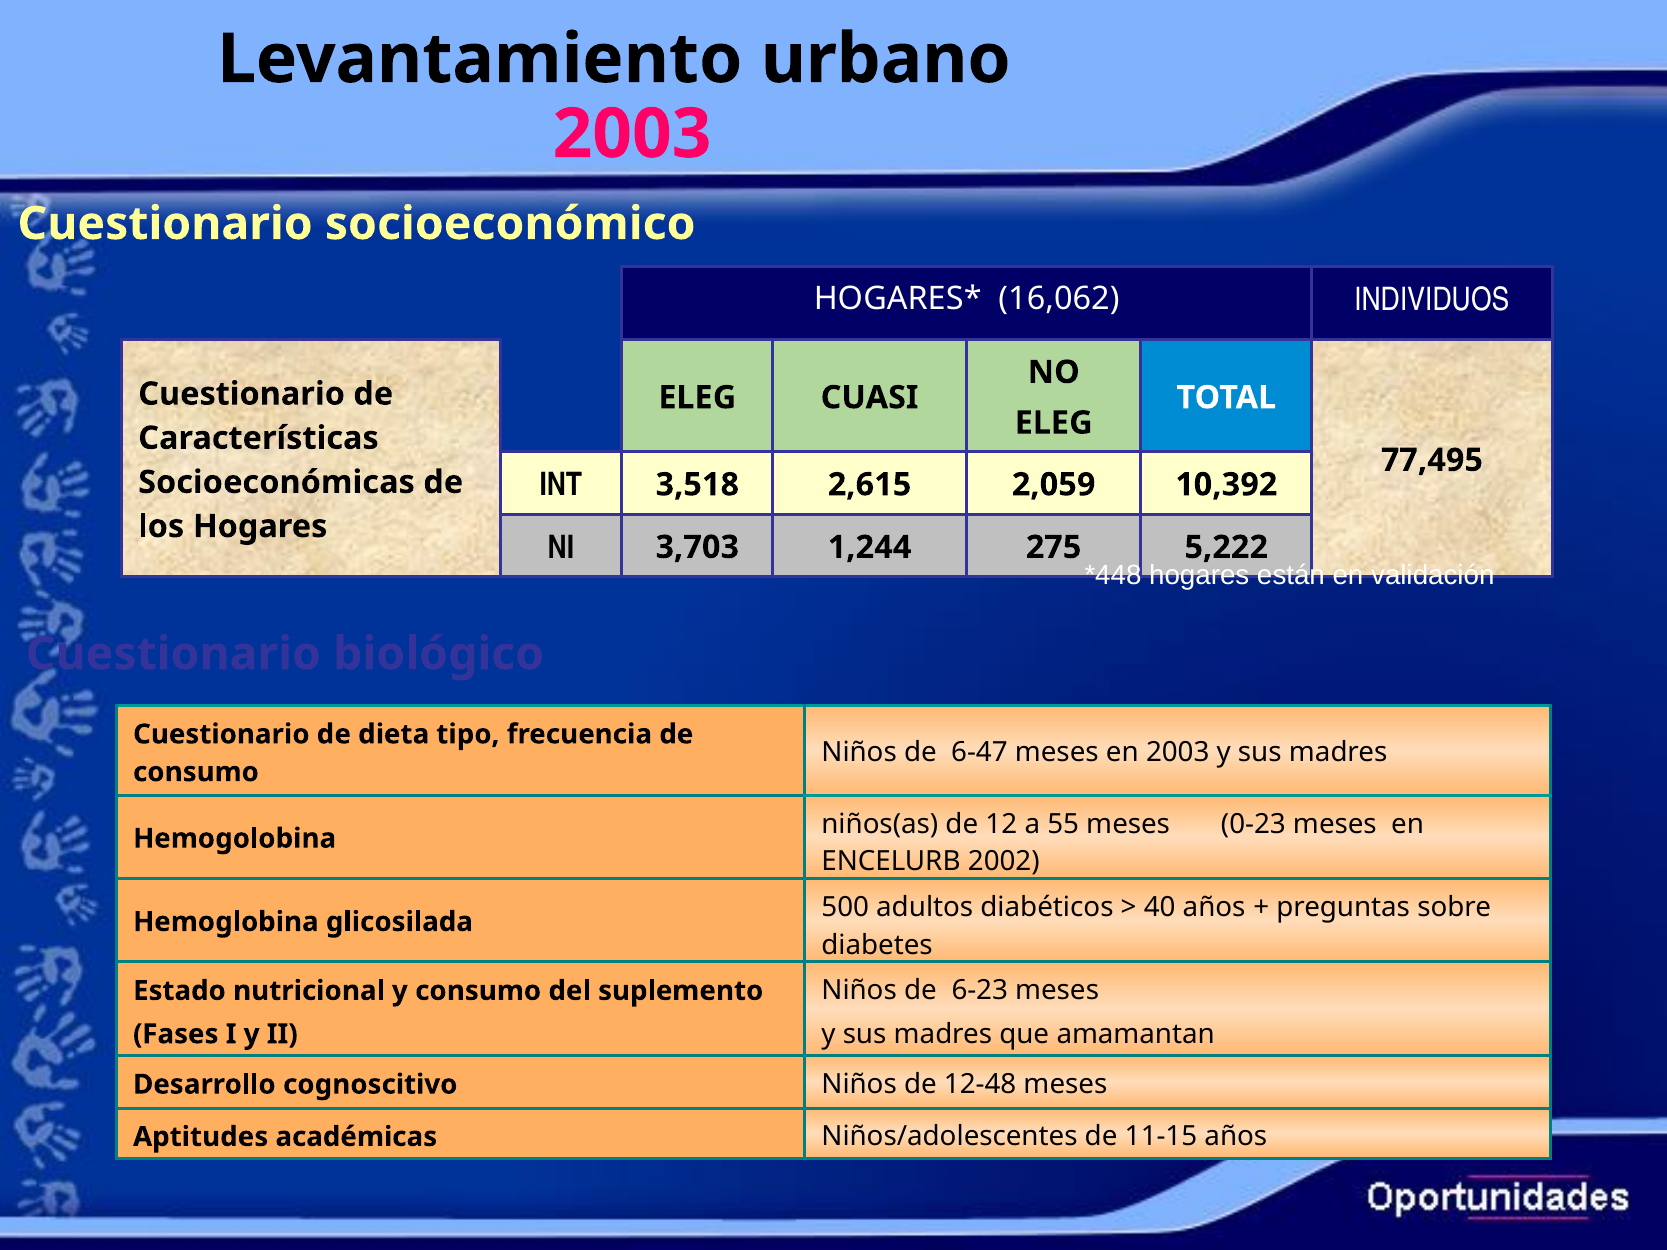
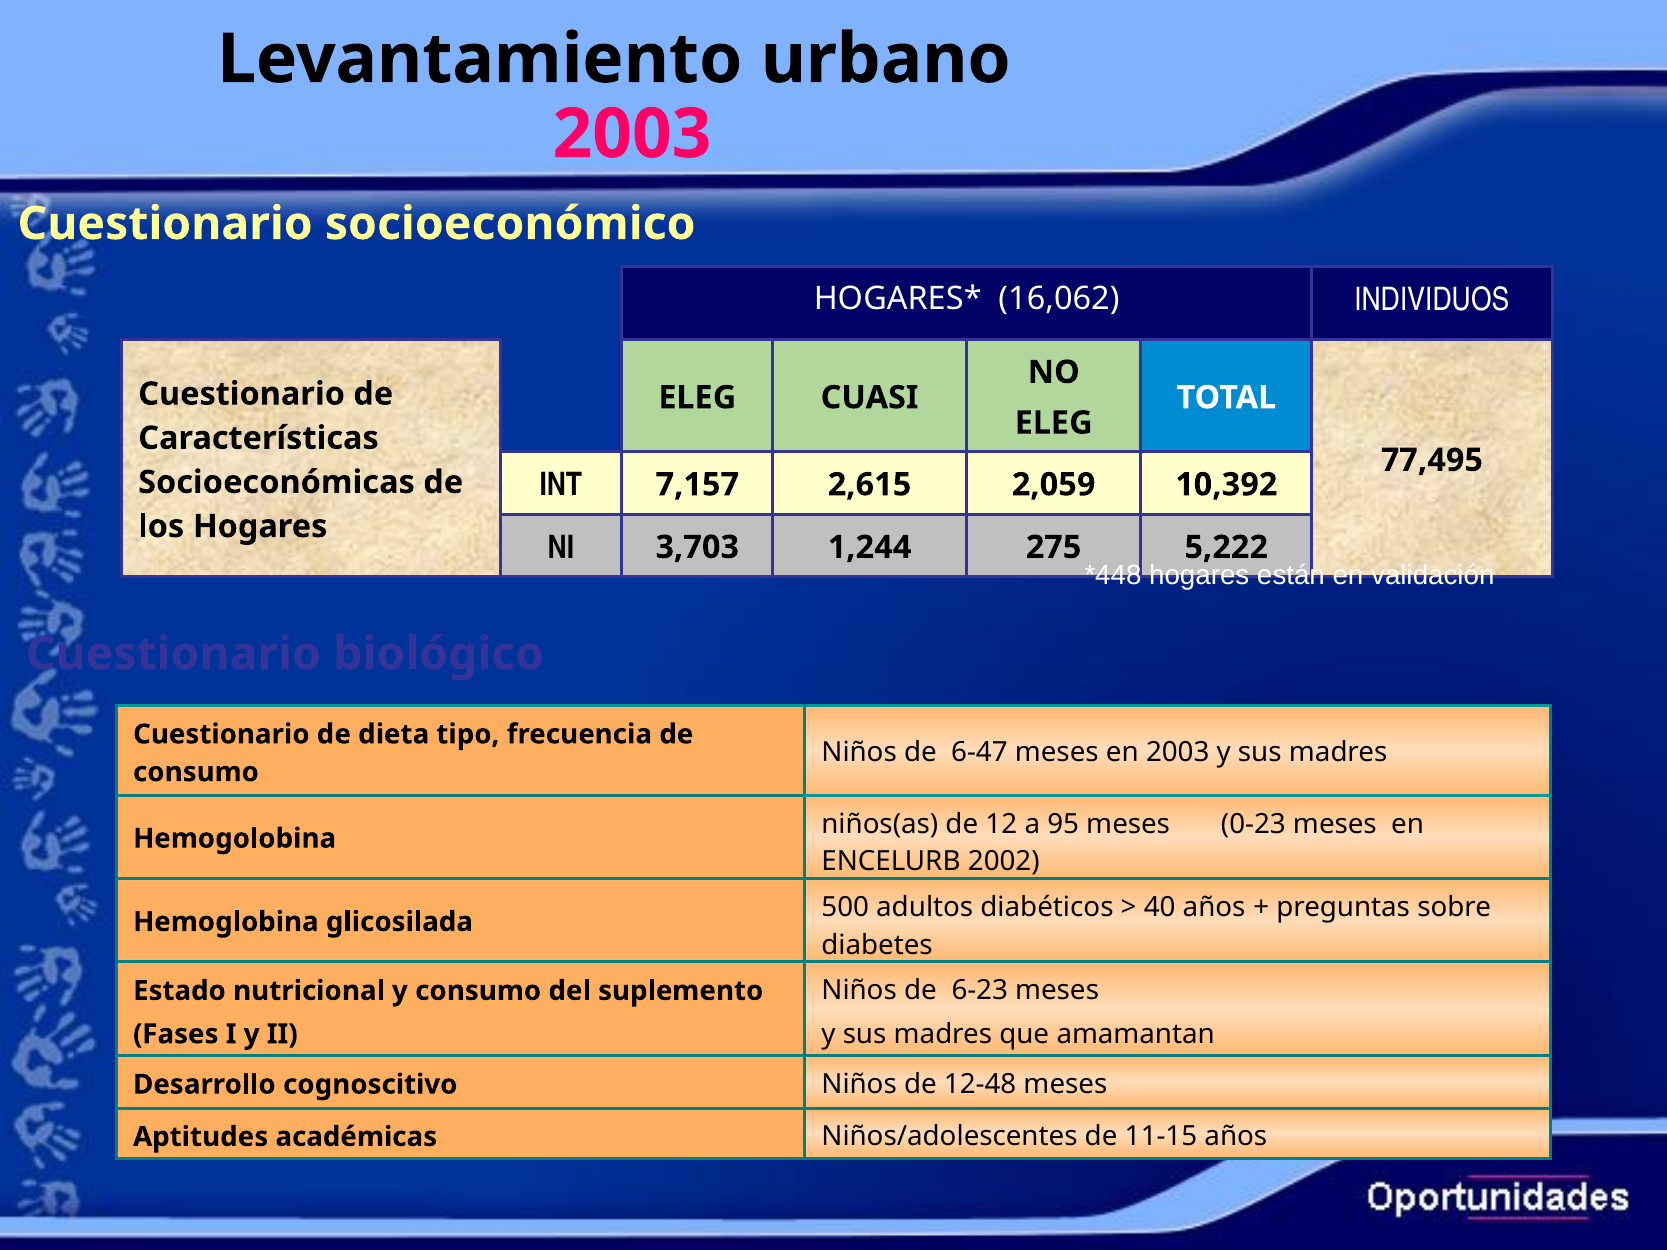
3,518: 3,518 -> 7,157 (697, 485)
55: 55 -> 95 (1063, 824)
